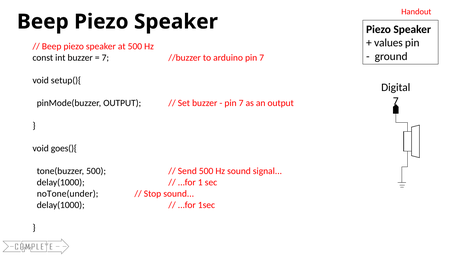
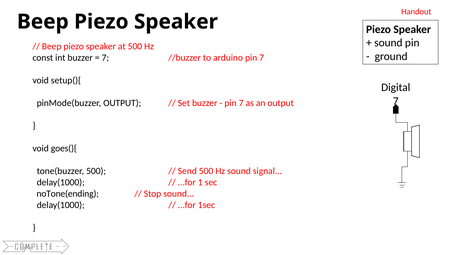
values: values -> sound (388, 43)
noTone(under: noTone(under -> noTone(ending (68, 193)
